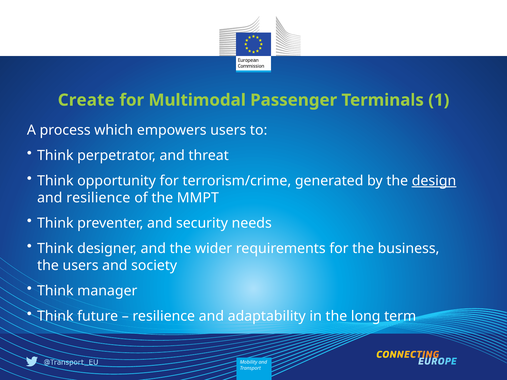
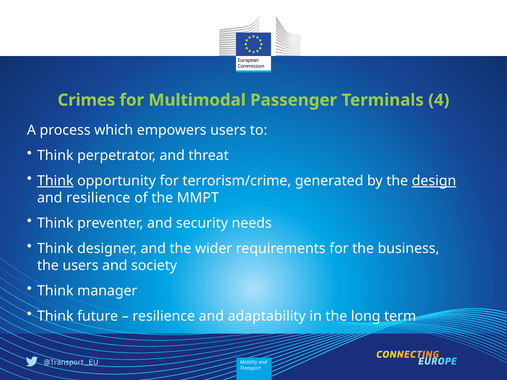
Create: Create -> Crimes (86, 100)
1: 1 -> 4 (439, 100)
Think underline: none -> present (55, 181)
